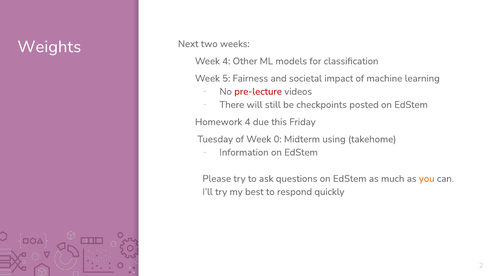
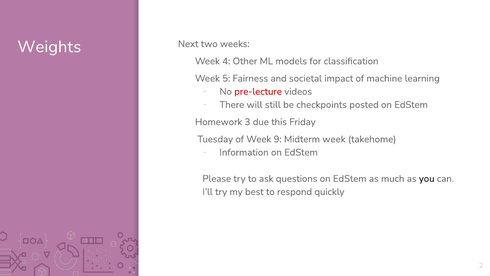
Homework 4: 4 -> 3 (247, 122)
0: 0 -> 9 (278, 139)
Midterm using: using -> week (334, 139)
you colour: orange -> black (427, 178)
